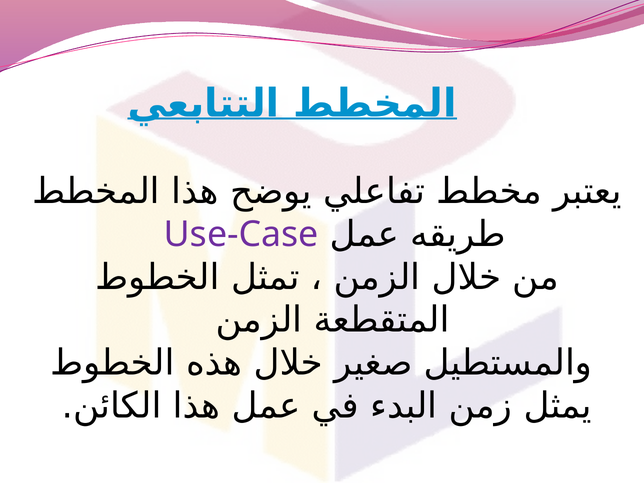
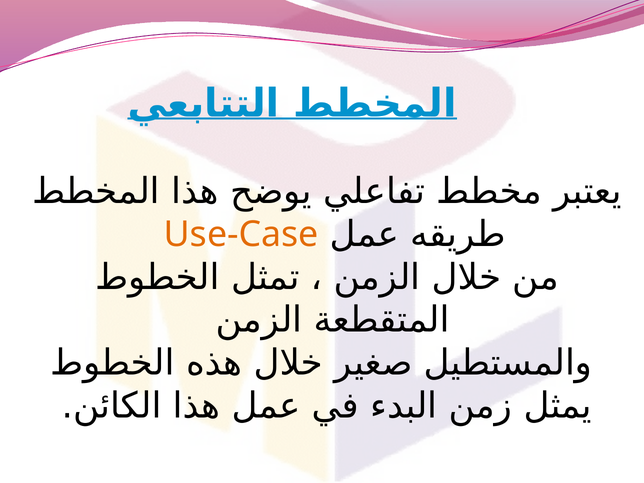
Use-Case colour: purple -> orange (241, 234)
